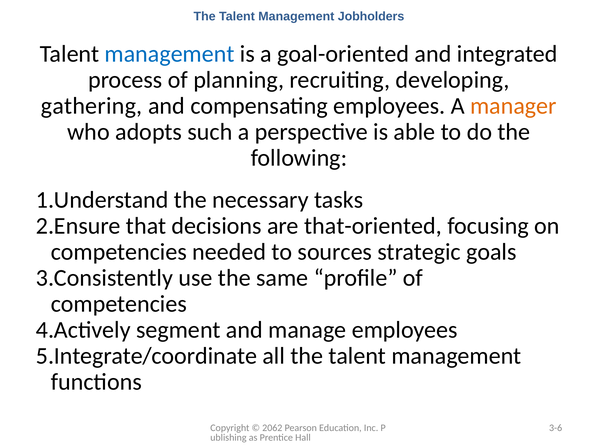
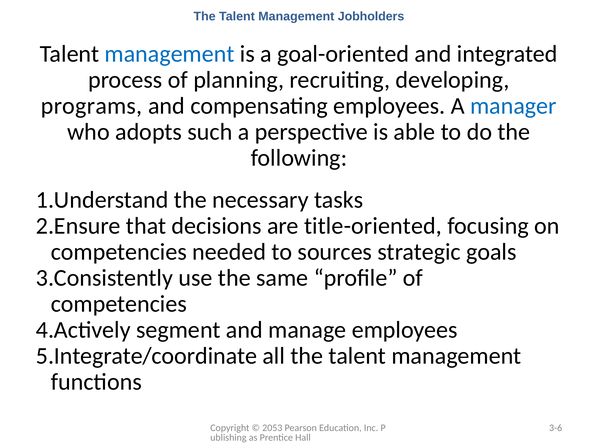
gathering: gathering -> programs (92, 106)
manager colour: orange -> blue (513, 106)
that-oriented: that-oriented -> title-oriented (373, 226)
2062: 2062 -> 2053 (272, 428)
